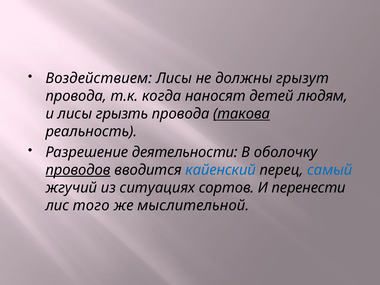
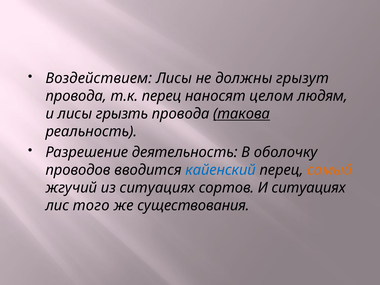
т.к когда: когда -> перец (162, 96)
детей: детей -> целом (272, 96)
деятельности: деятельности -> деятельность (185, 152)
проводов underline: present -> none (78, 170)
самый colour: blue -> orange (330, 170)
И перенести: перенести -> ситуациях (309, 188)
мыслительной: мыслительной -> существования (193, 205)
